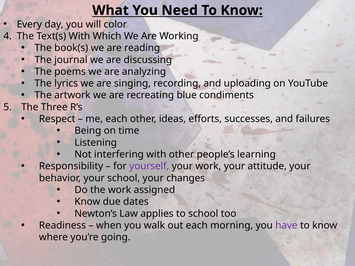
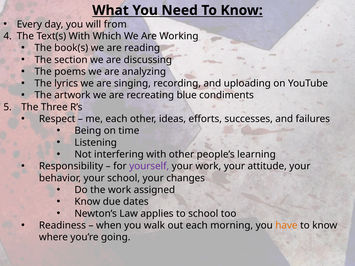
color: color -> from (115, 24)
journal: journal -> section (71, 60)
have colour: purple -> orange (286, 226)
